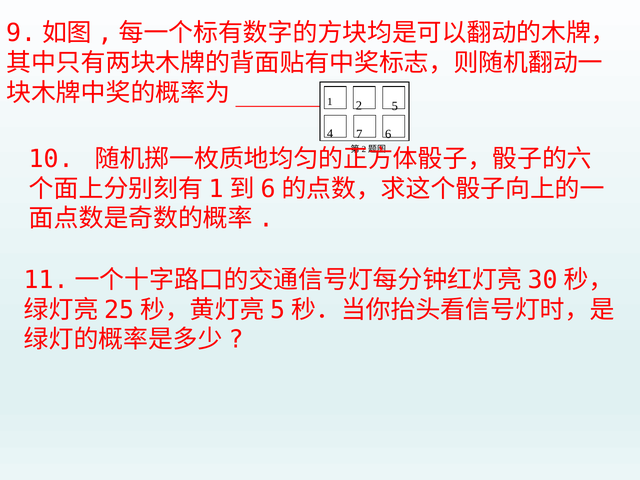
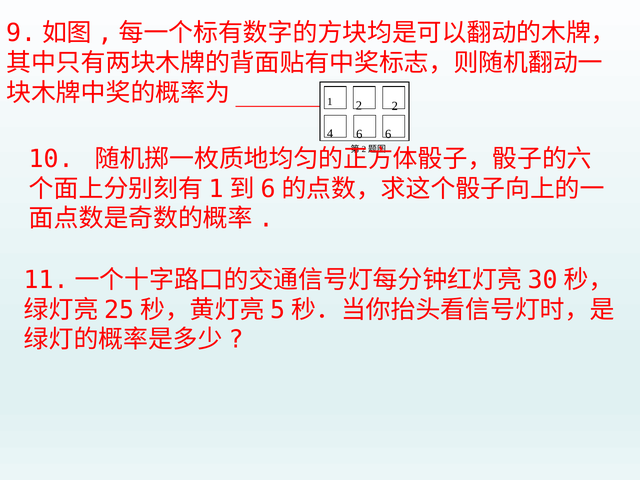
2 5: 5 -> 2 (395, 106)
4 7: 7 -> 6 (359, 134)
